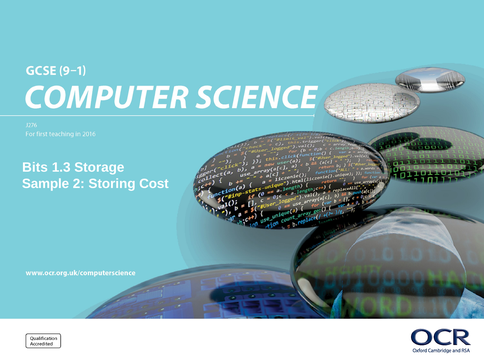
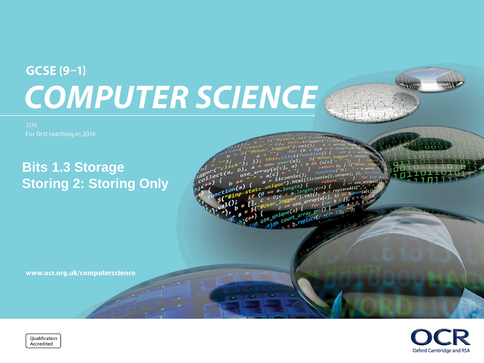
Sample: Sample -> Storing (45, 184)
Cost: Cost -> Only (154, 184)
